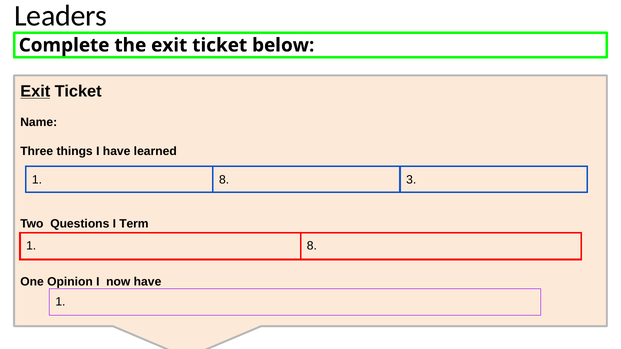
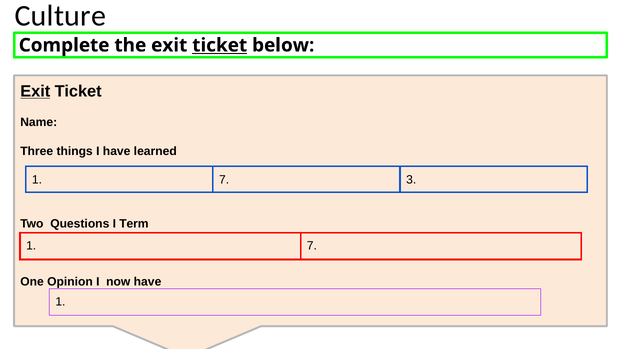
Leaders: Leaders -> Culture (60, 16)
ticket underline: none -> present (220, 45)
8: 8 -> 7 (224, 180)
8: 8 -> 7 (312, 246)
